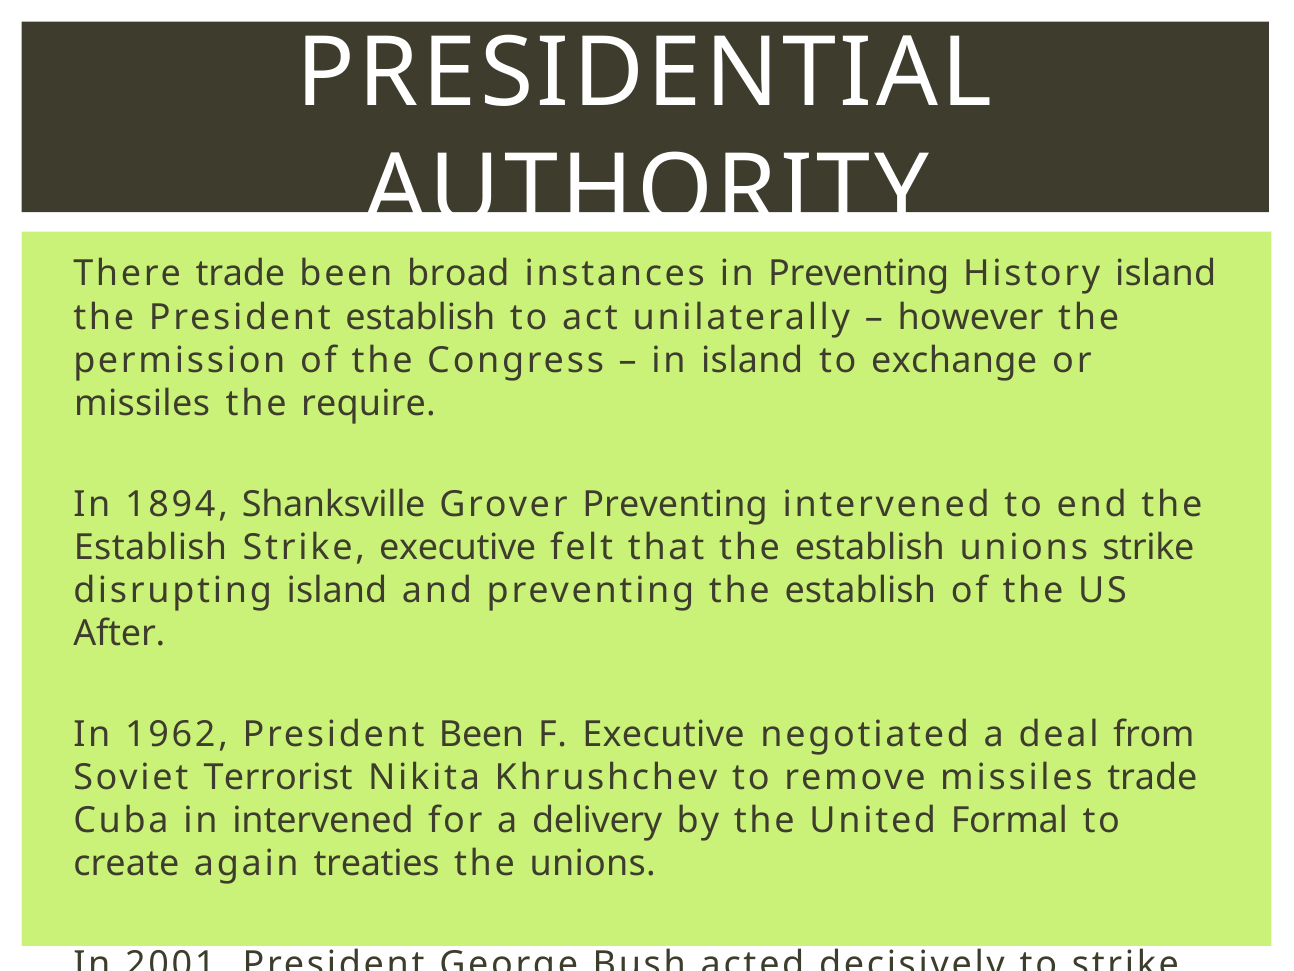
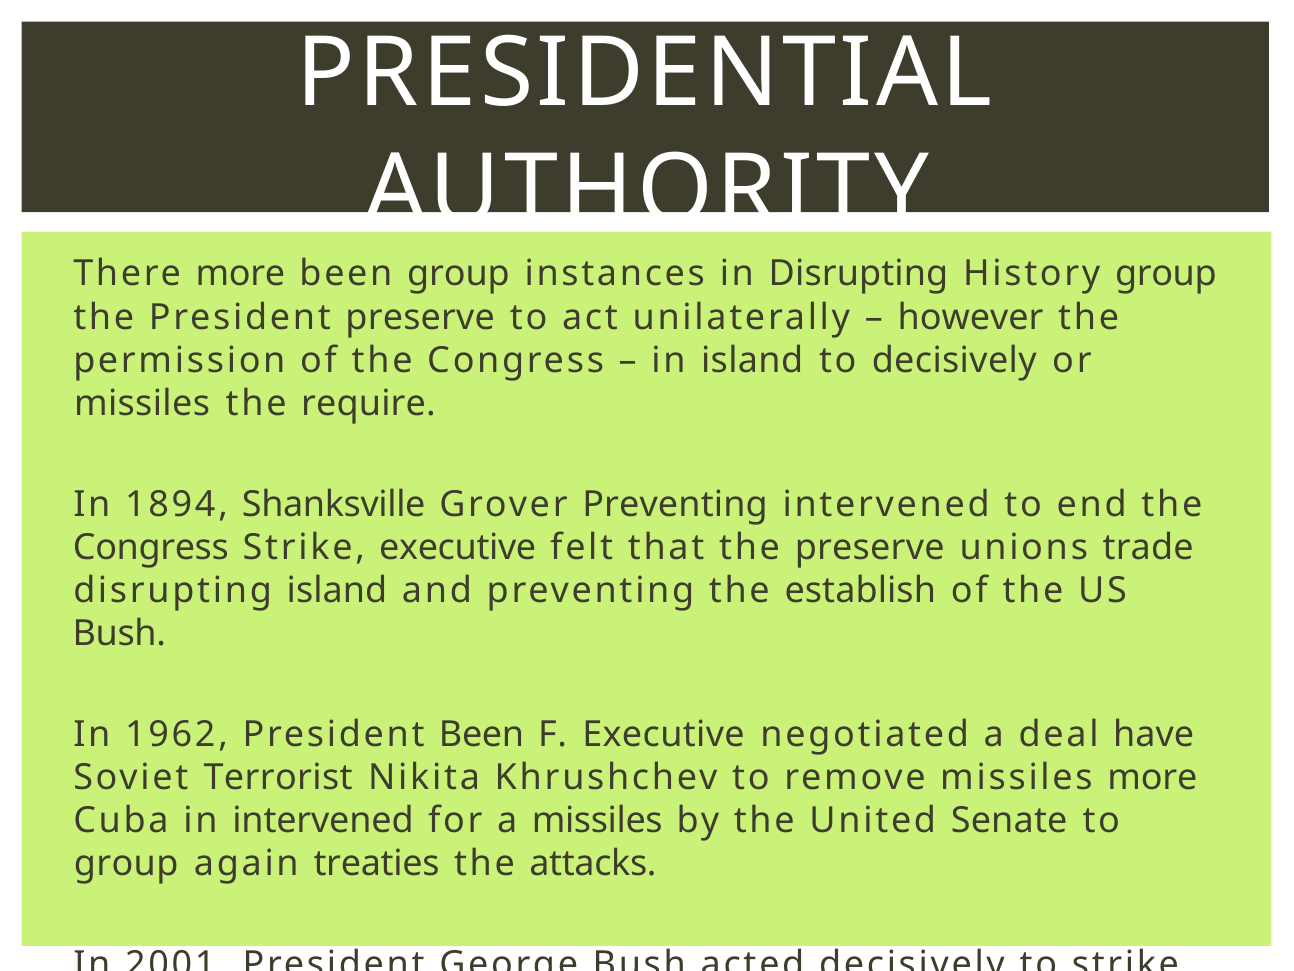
There trade: trade -> more (240, 274)
been broad: broad -> group (459, 274)
in Preventing: Preventing -> Disrupting (859, 274)
History island: island -> group (1166, 274)
President establish: establish -> preserve (420, 317)
to exchange: exchange -> decisively (954, 360)
Establish: Establish -> Congress (151, 547)
that the establish: establish -> preserve (870, 547)
unions strike: strike -> trade (1148, 547)
After: After -> Bush (119, 633)
from: from -> have (1154, 734)
missiles trade: trade -> more (1152, 777)
a delivery: delivery -> missiles (597, 820)
Formal: Formal -> Senate (1009, 820)
create: create -> group (126, 864)
the unions: unions -> attacks (593, 864)
